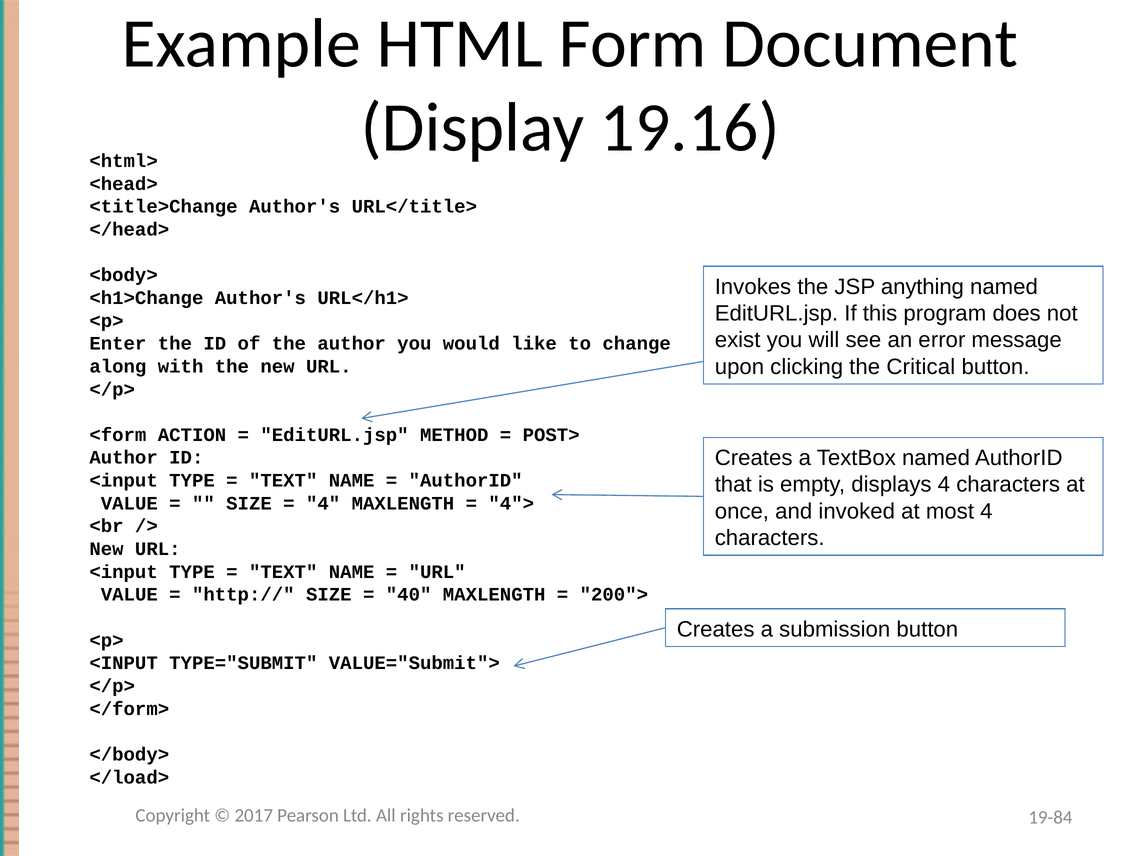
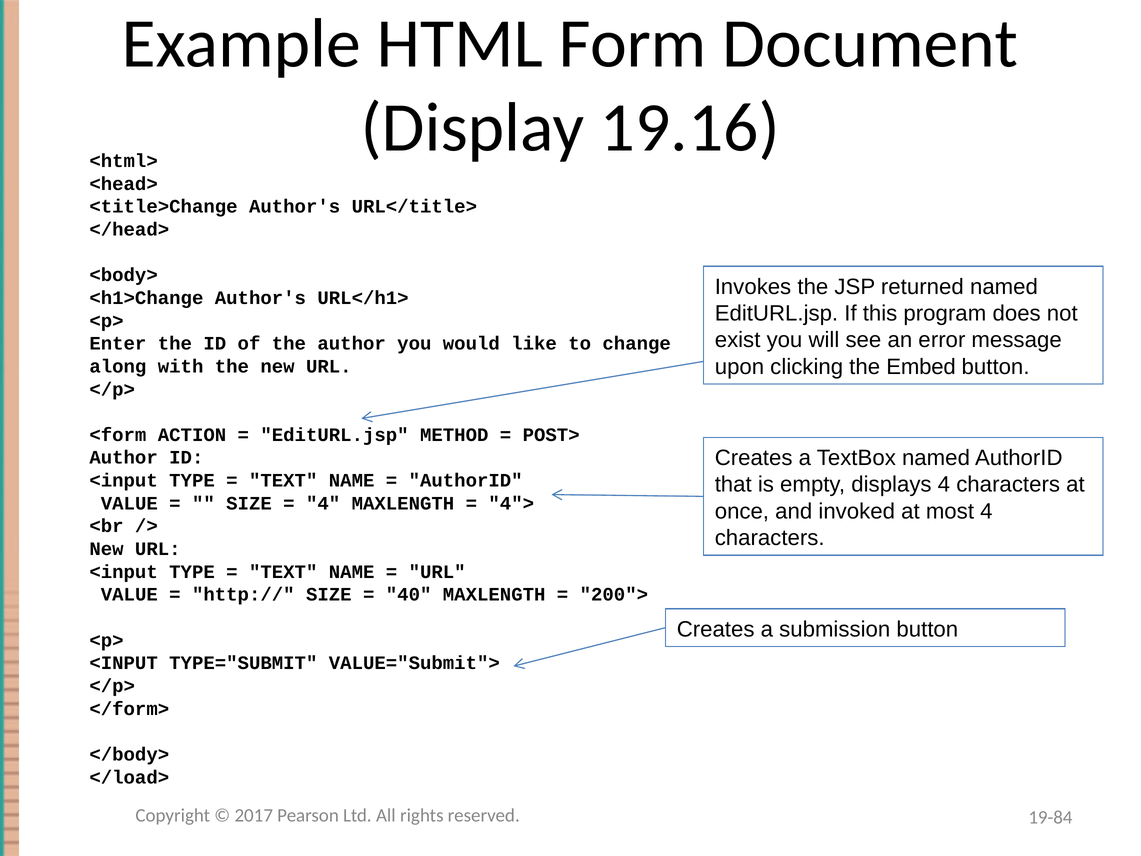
anything: anything -> returned (922, 287)
Critical: Critical -> Embed (921, 367)
